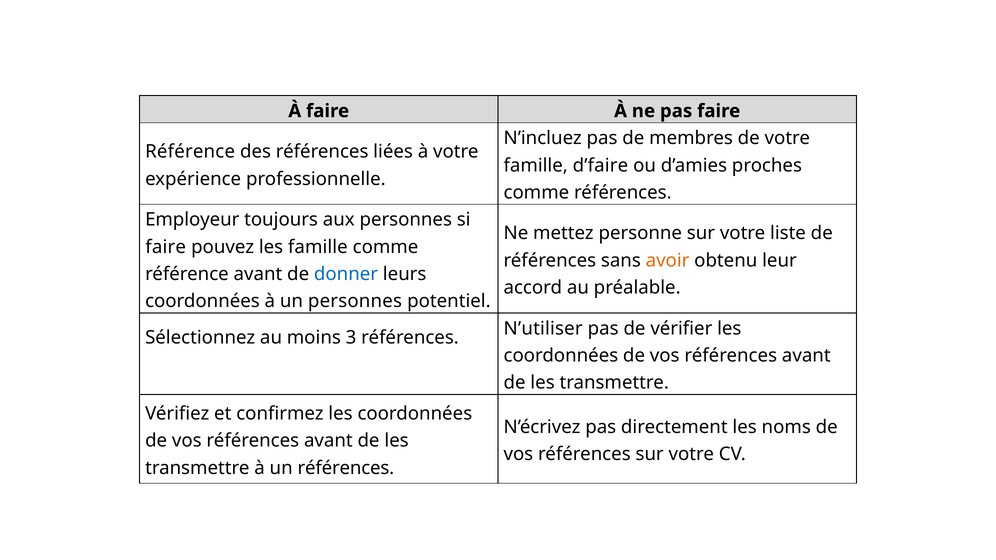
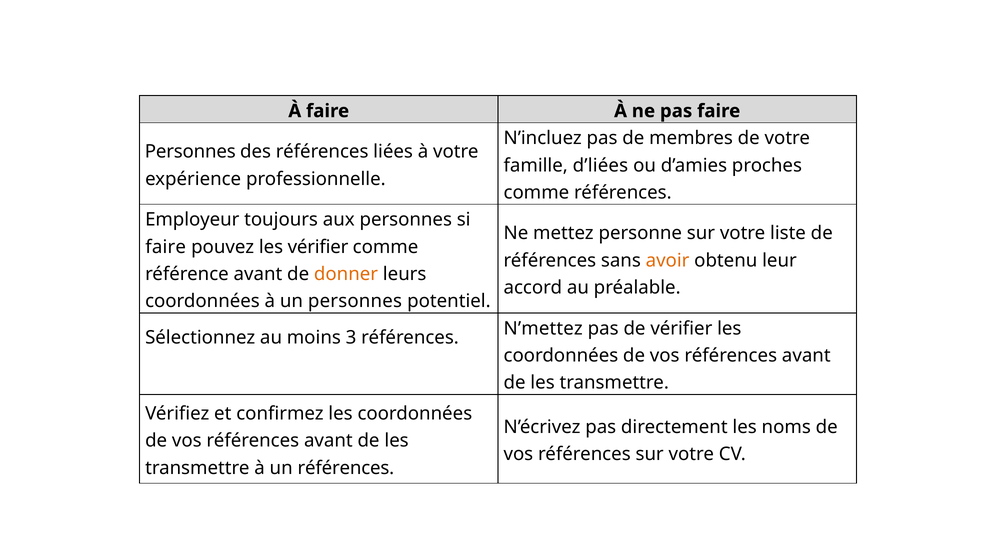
Référence: Référence -> Personnes (190, 152)
d’faire: d’faire -> d’liées (600, 165)
les famille: famille -> vérifier (318, 247)
donner colour: blue -> orange (346, 274)
N’utiliser: N’utiliser -> N’mettez (543, 329)
